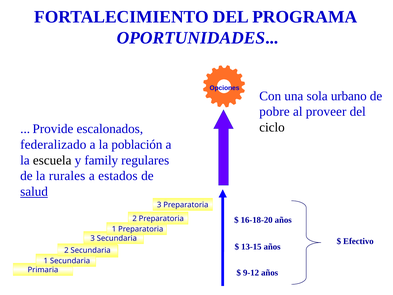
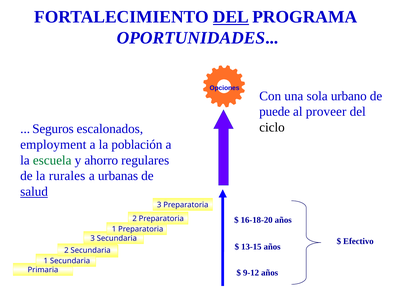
DEL underline: none -> present (231, 17)
pobre: pobre -> puede (275, 112)
Provide: Provide -> Seguros (53, 129)
federalizado: federalizado -> employment (53, 144)
escuela colour: black -> green (52, 160)
family: family -> ahorro (101, 160)
estados: estados -> urbanas (118, 176)
